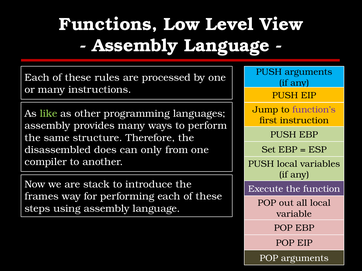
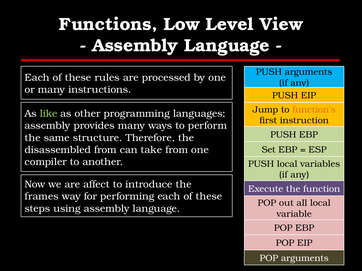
function’s colour: purple -> orange (314, 110)
disassembled does: does -> from (105, 150)
only: only -> take (151, 150)
stack: stack -> affect (96, 185)
